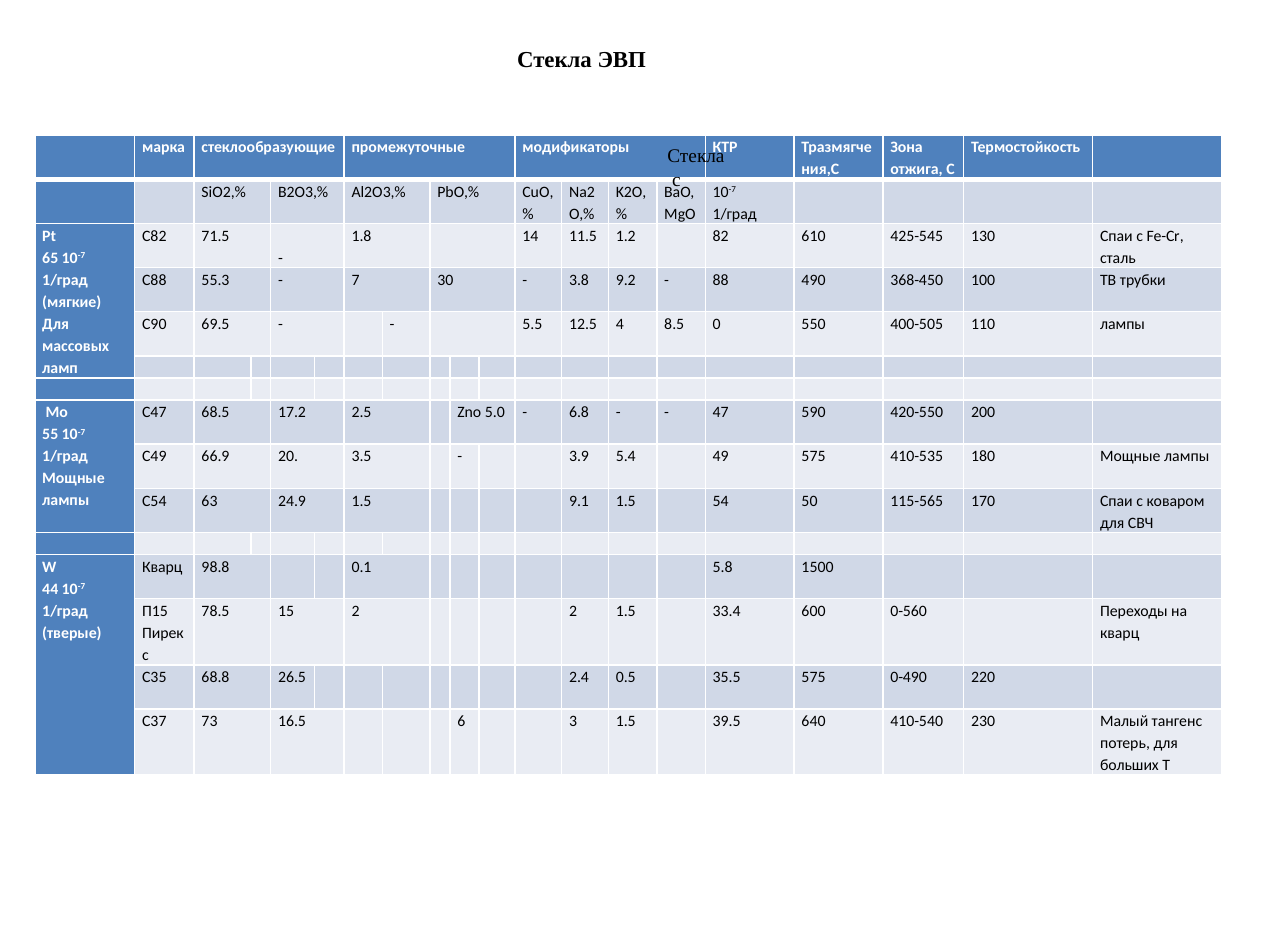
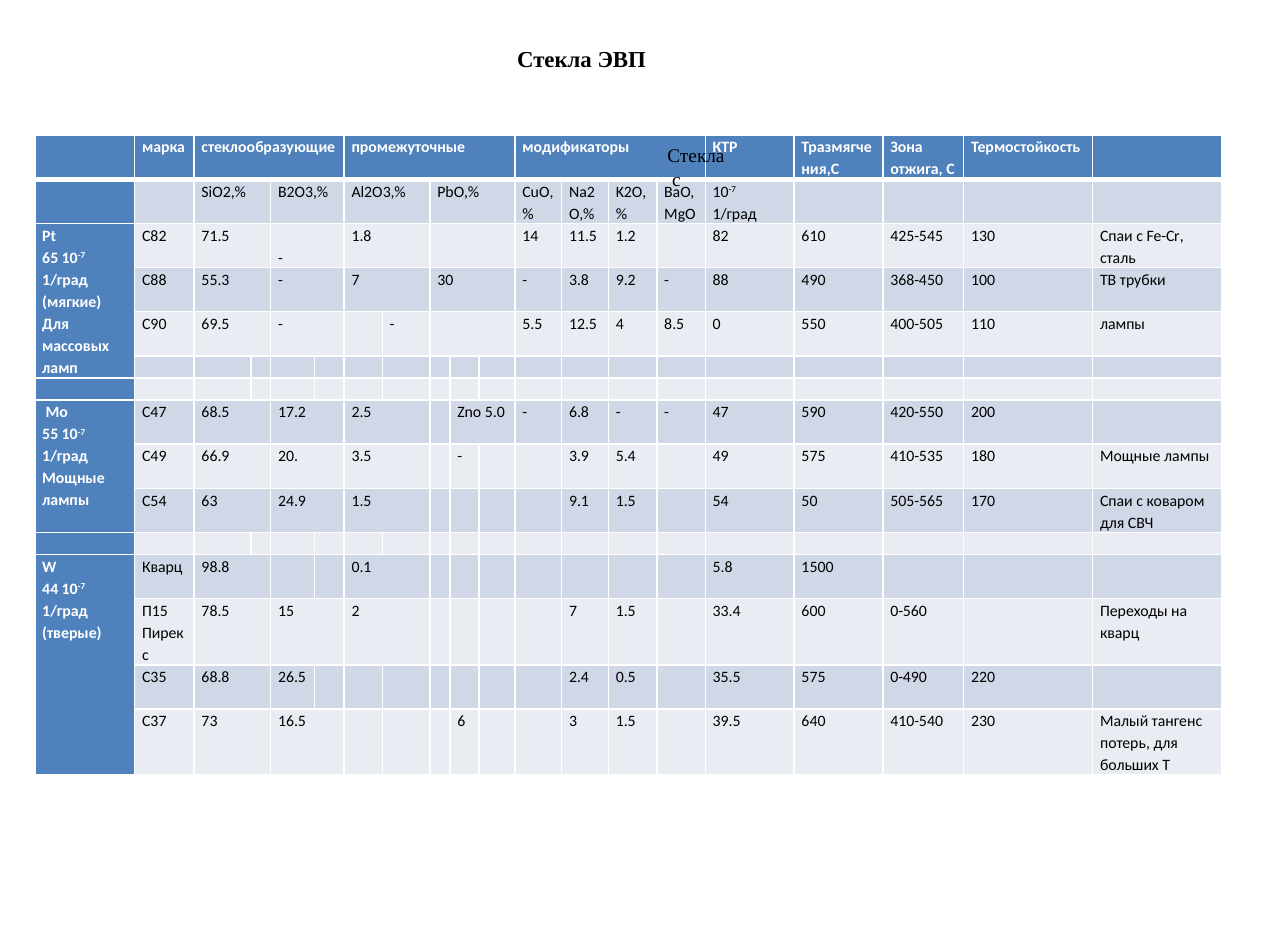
115-565: 115-565 -> 505-565 (917, 501)
2 2: 2 -> 7 (573, 611)
